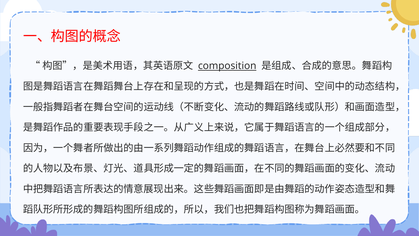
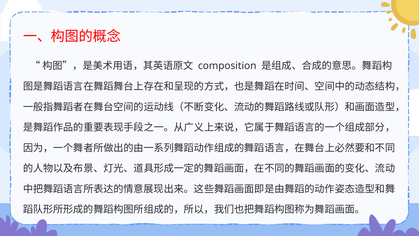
composition underline: present -> none (227, 66)
